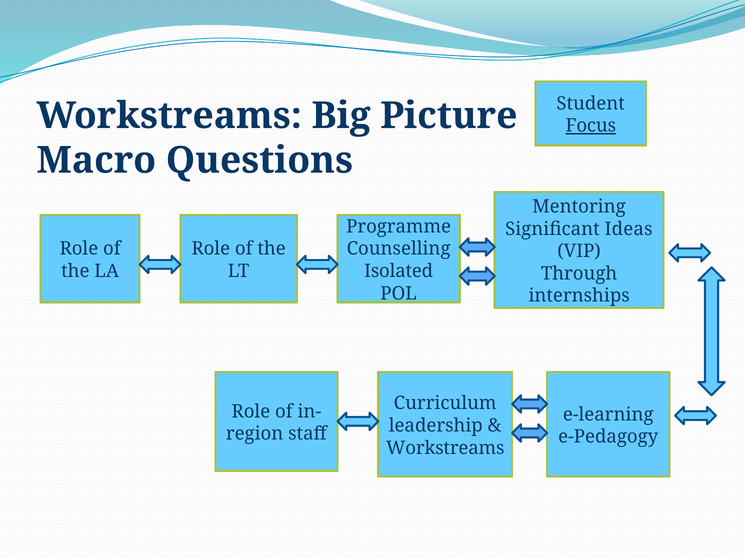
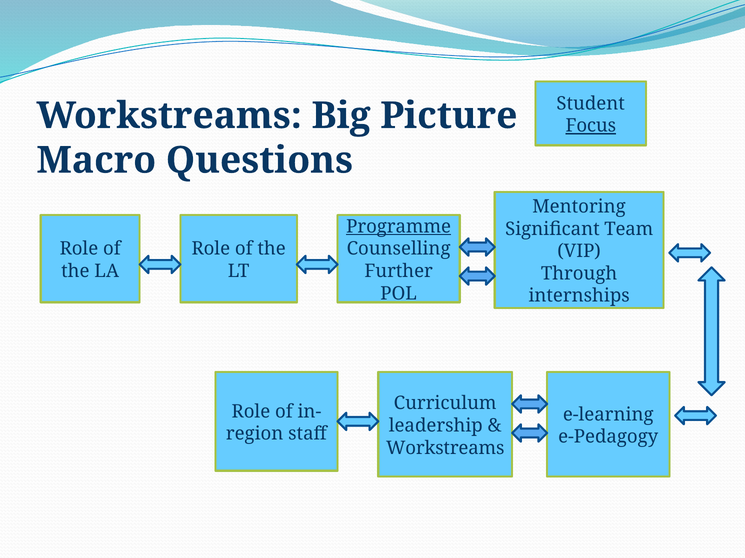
Programme underline: none -> present (399, 227)
Ideas: Ideas -> Team (629, 229)
Isolated: Isolated -> Further (399, 271)
